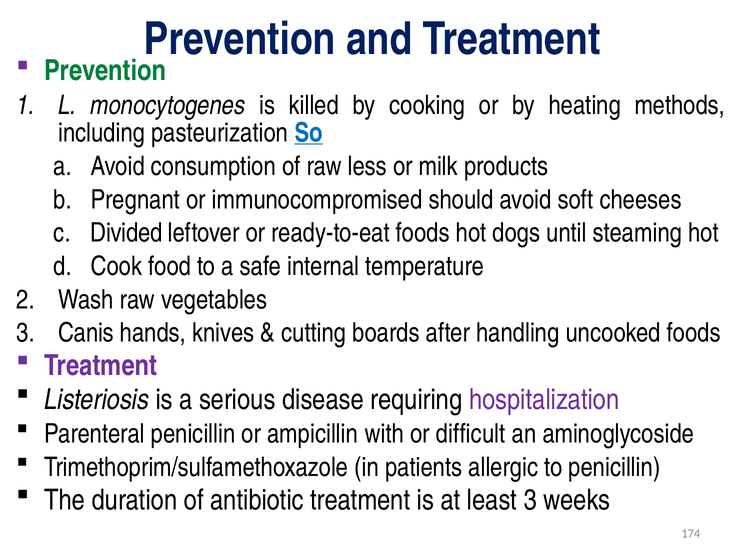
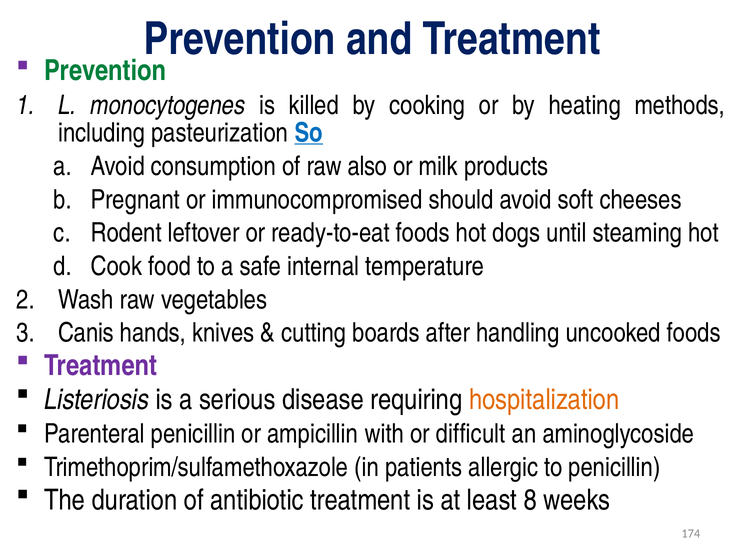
less: less -> also (367, 166)
Divided: Divided -> Rodent (126, 233)
hospitalization colour: purple -> orange (544, 399)
least 3: 3 -> 8 (530, 500)
